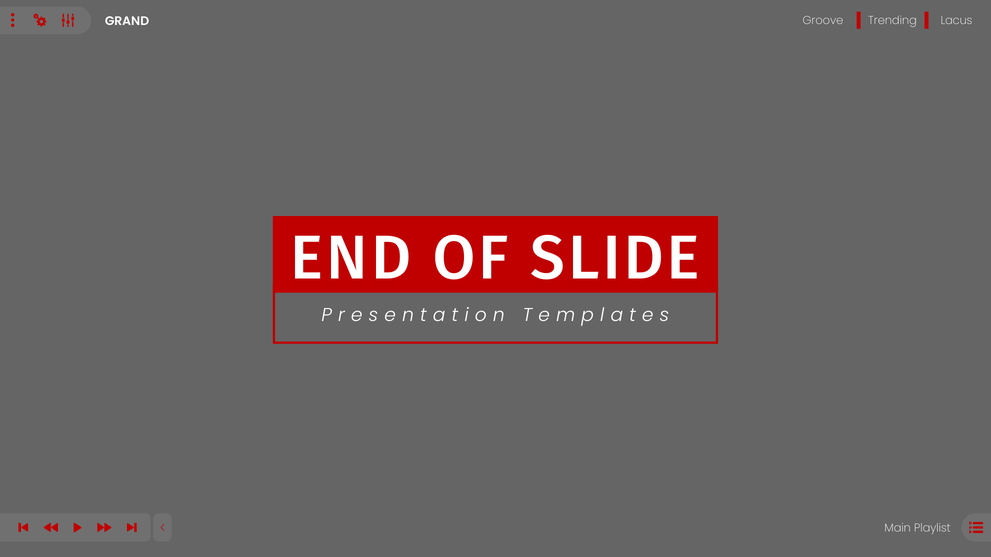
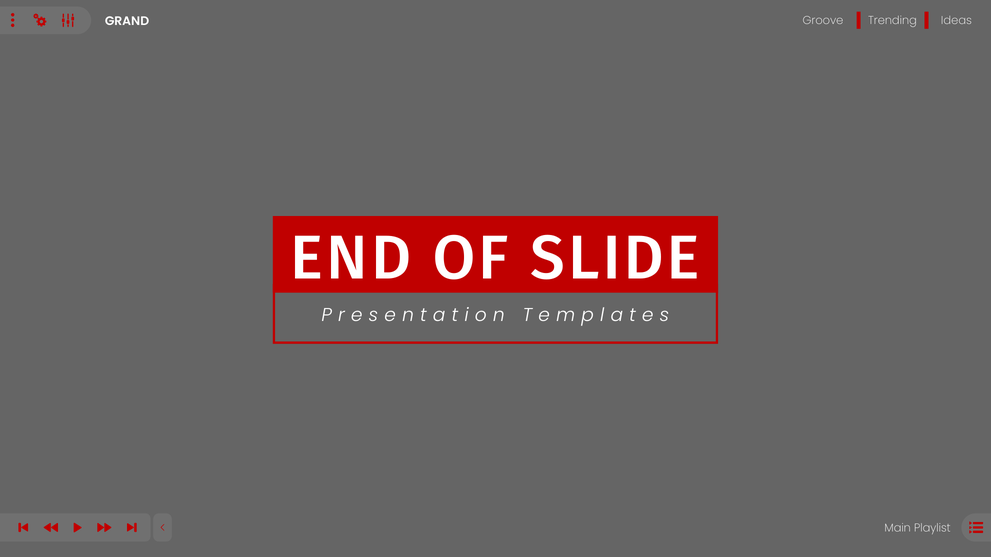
Lacus: Lacus -> Ideas (956, 21)
